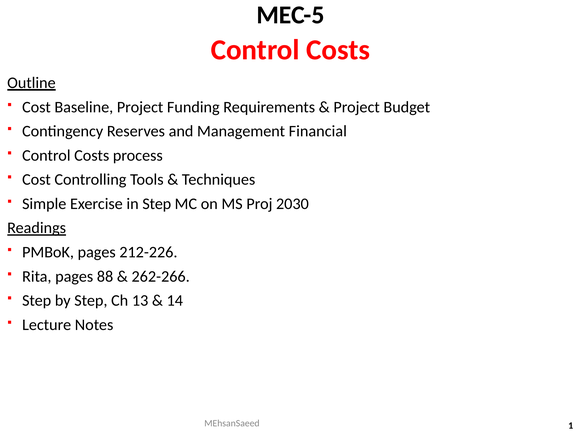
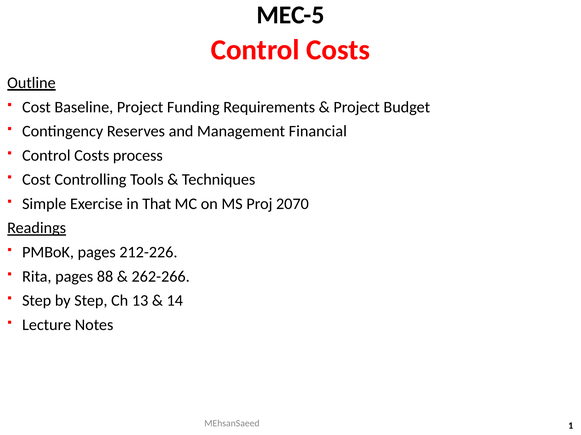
in Step: Step -> That (157, 204)
2030: 2030 -> 2070 (292, 204)
